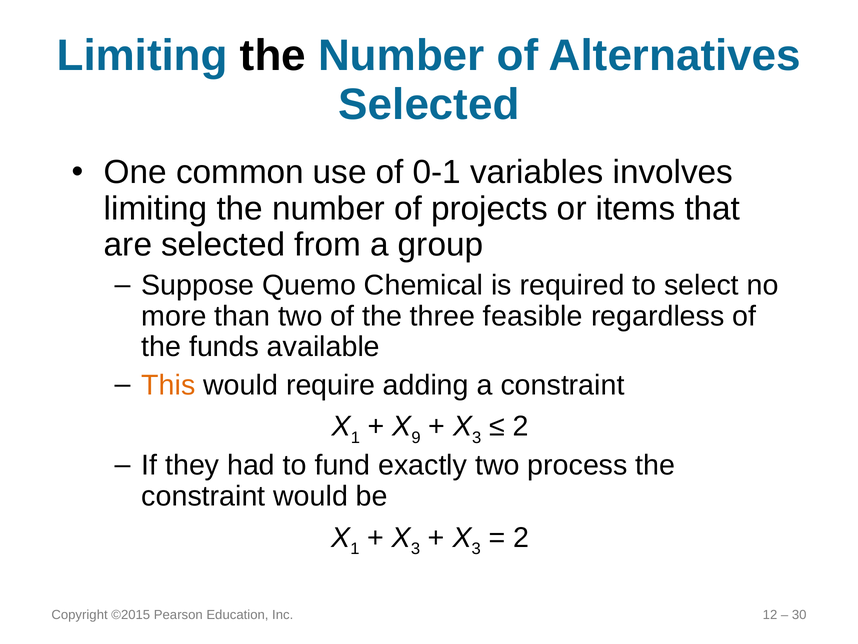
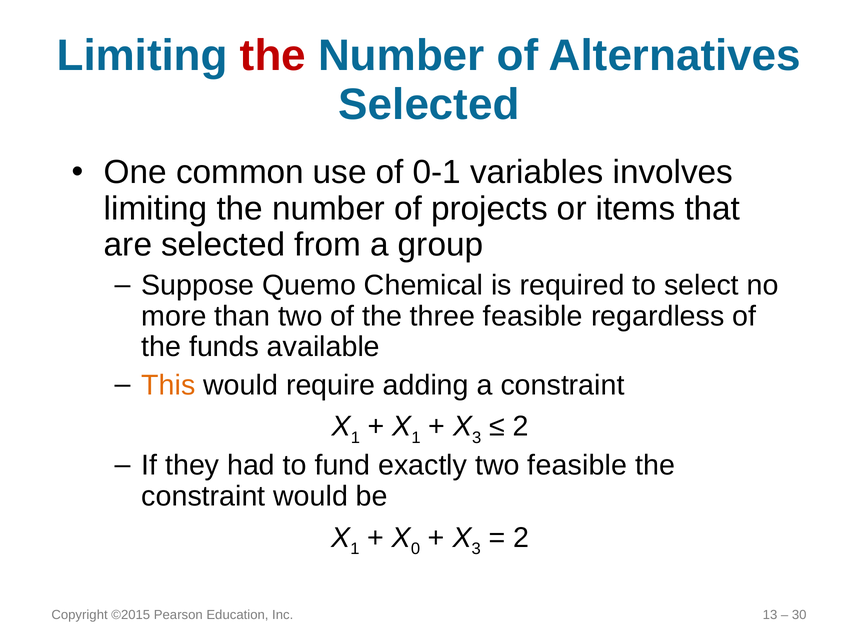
the colour: black -> red (273, 56)
9: 9 -> 1 (416, 437)
two process: process -> feasible (577, 465)
3: 3 -> 0 (416, 549)
12: 12 -> 13 (770, 614)
